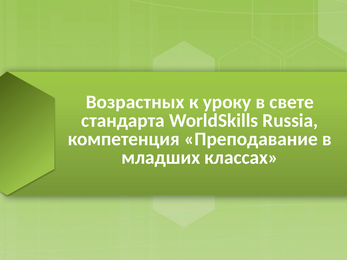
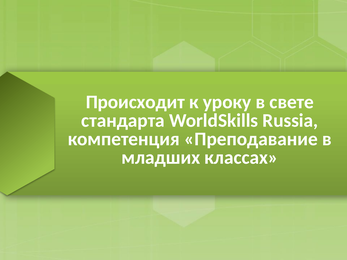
Возрастных: Возрастных -> Происходит (135, 102)
